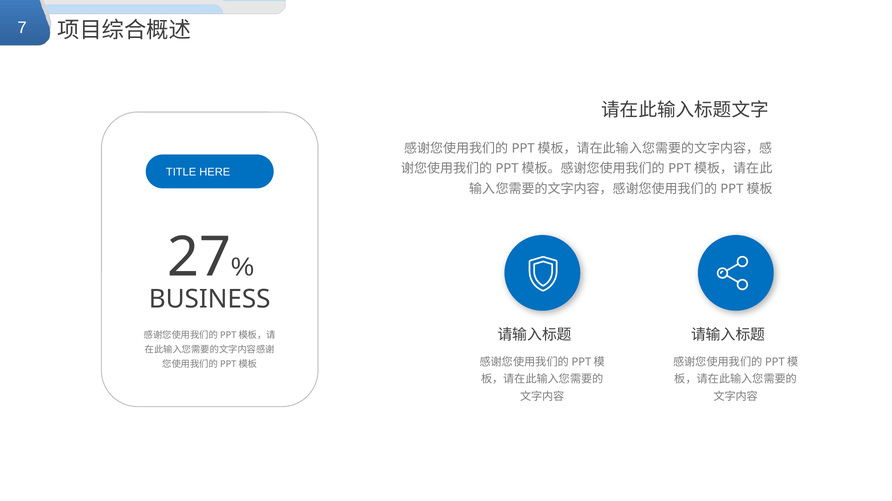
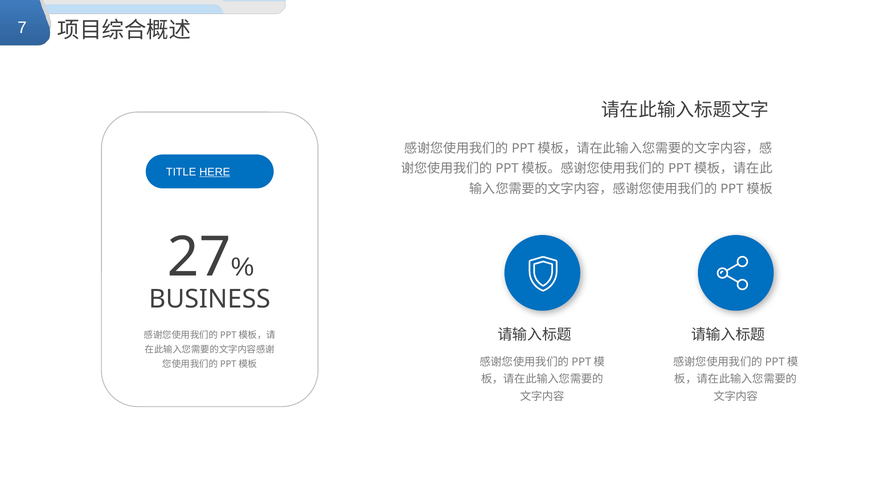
HERE underline: none -> present (215, 172)
